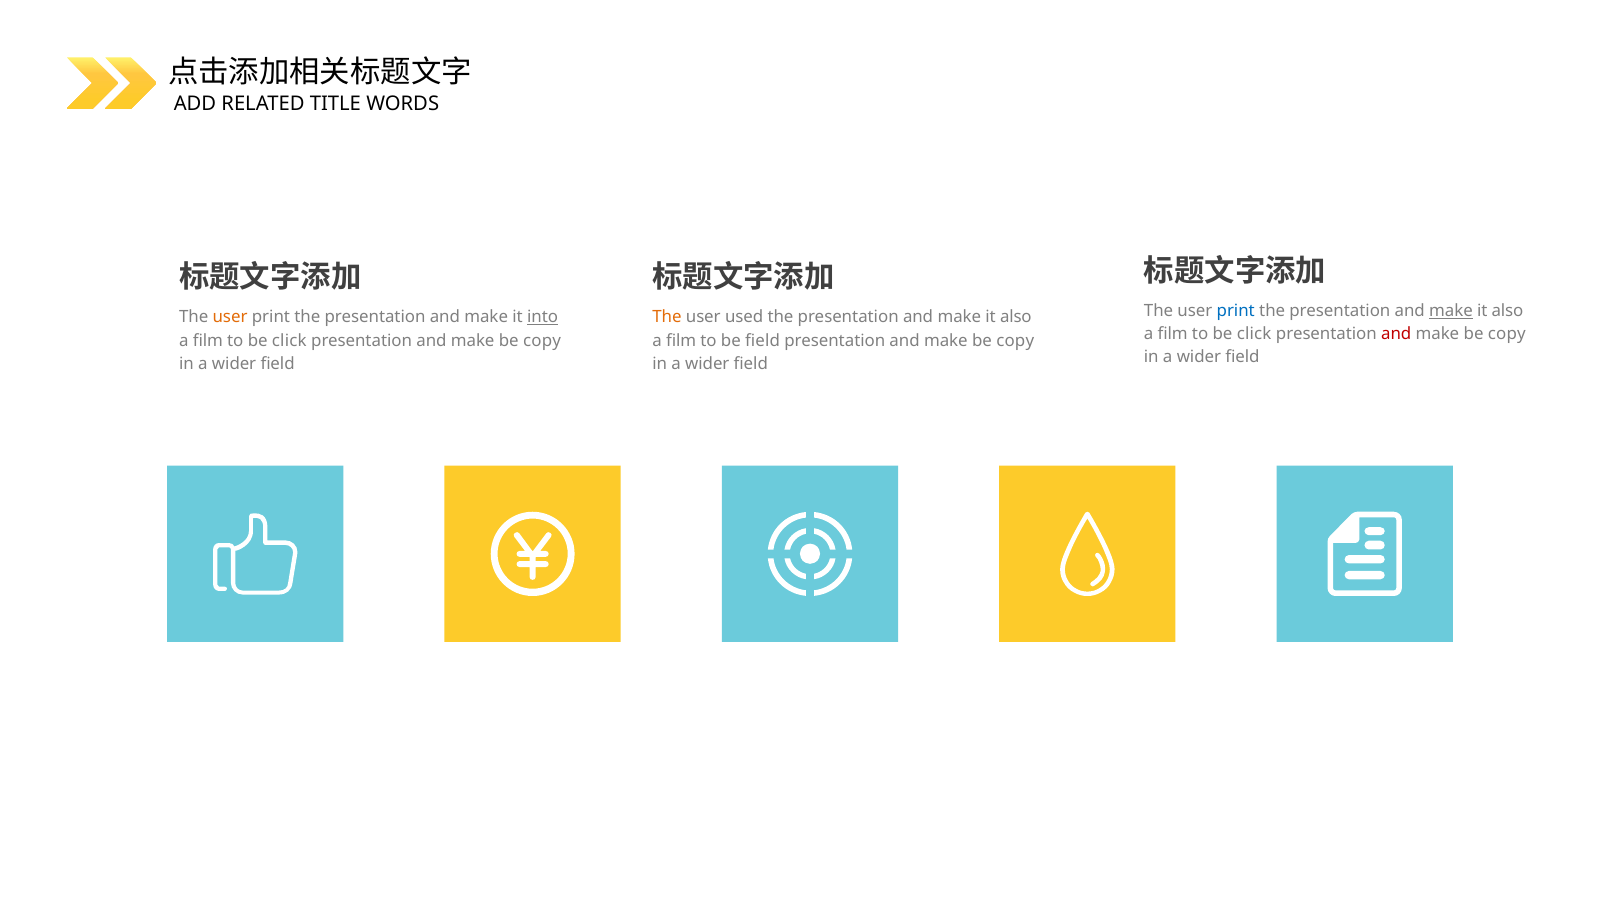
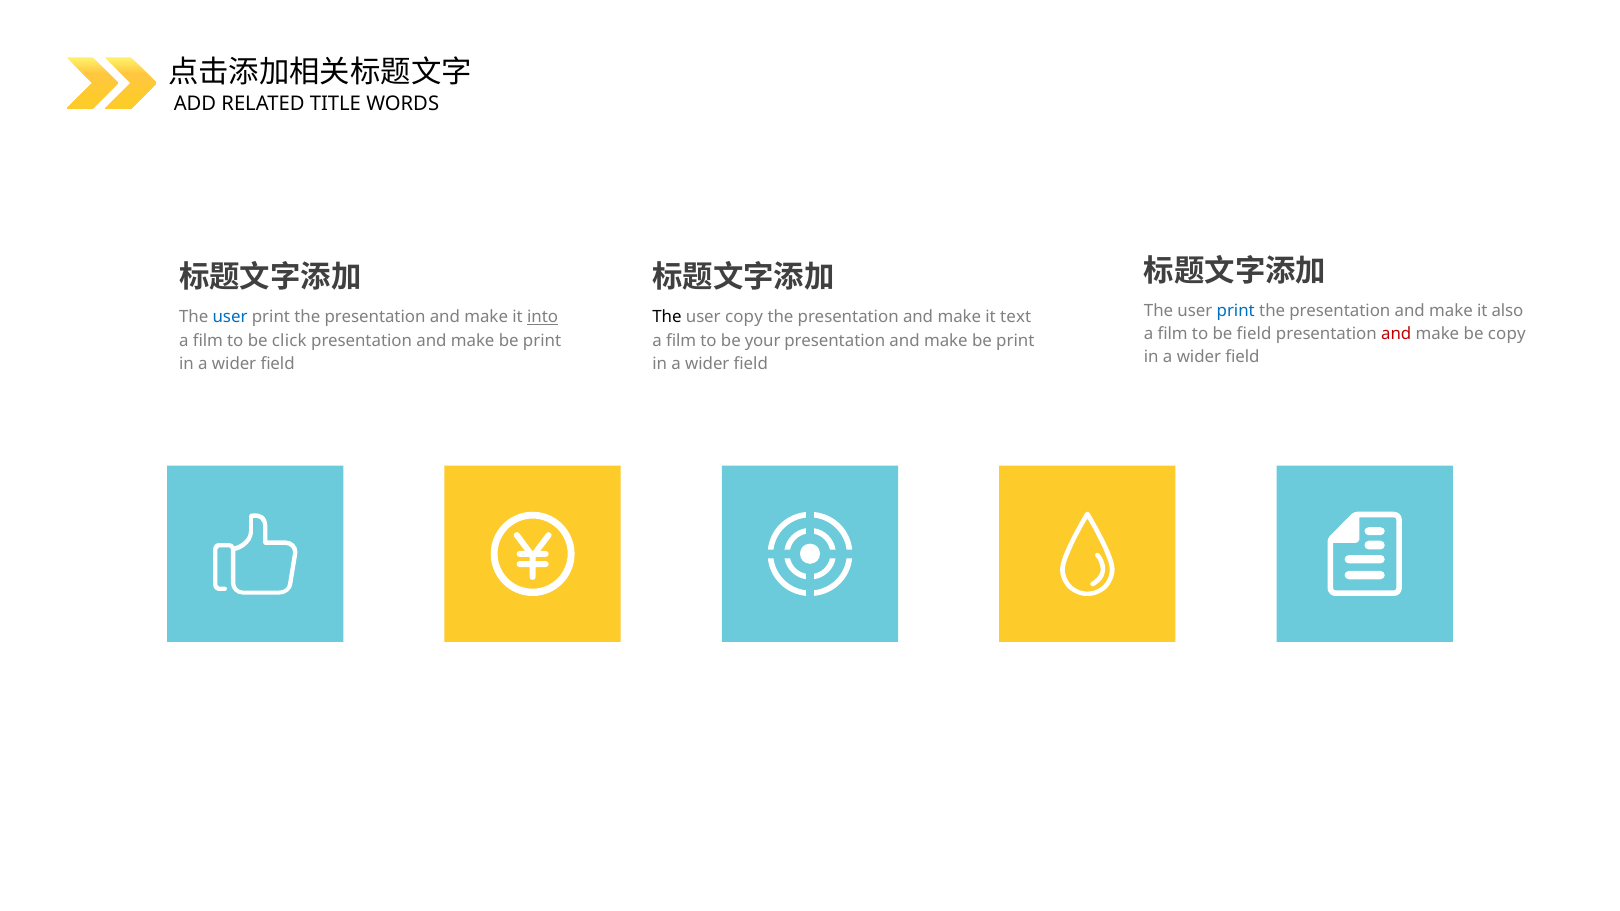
make underline: present -> none (1451, 311)
user colour: orange -> blue (230, 317)
The colour: orange -> black (667, 317)
user used: used -> copy (744, 317)
also: also -> text (1016, 317)
click: click -> field (1254, 334)
copy: copy -> print (542, 341)
be field: field -> your (763, 341)
copy: copy -> print (1015, 341)
